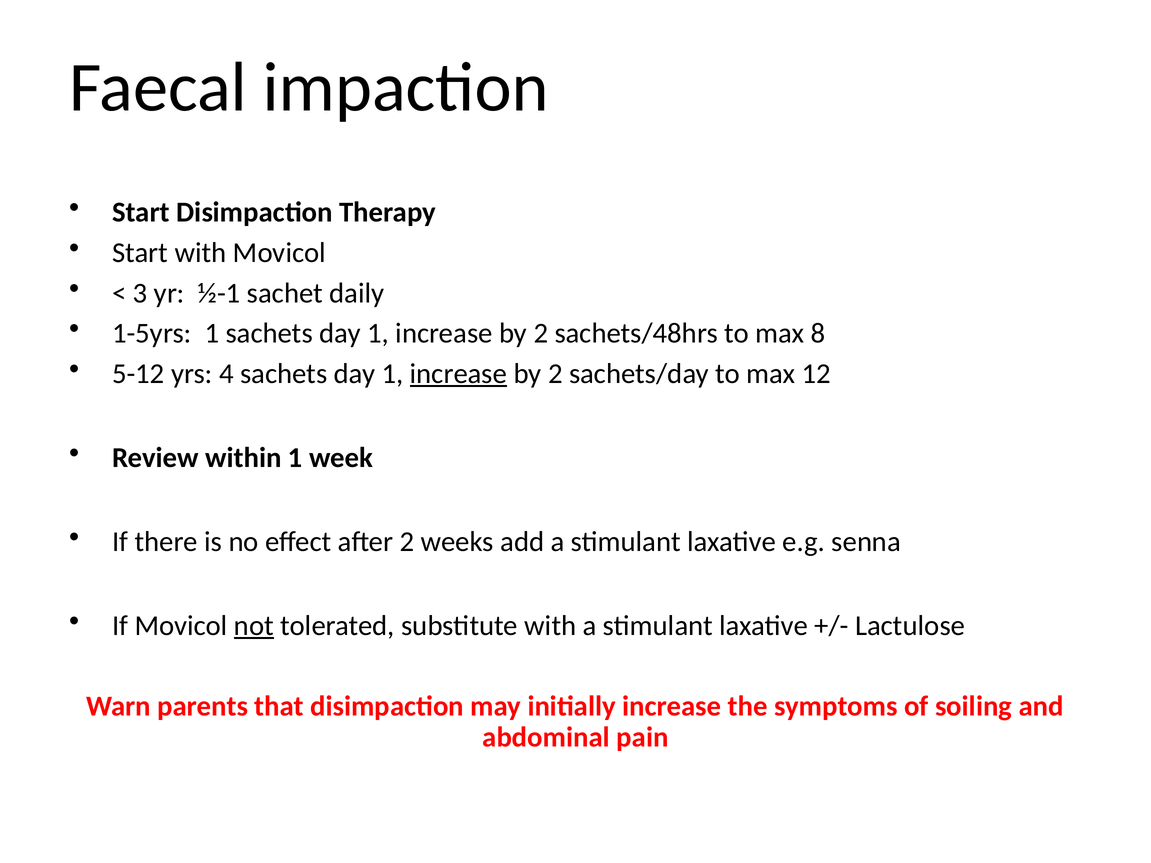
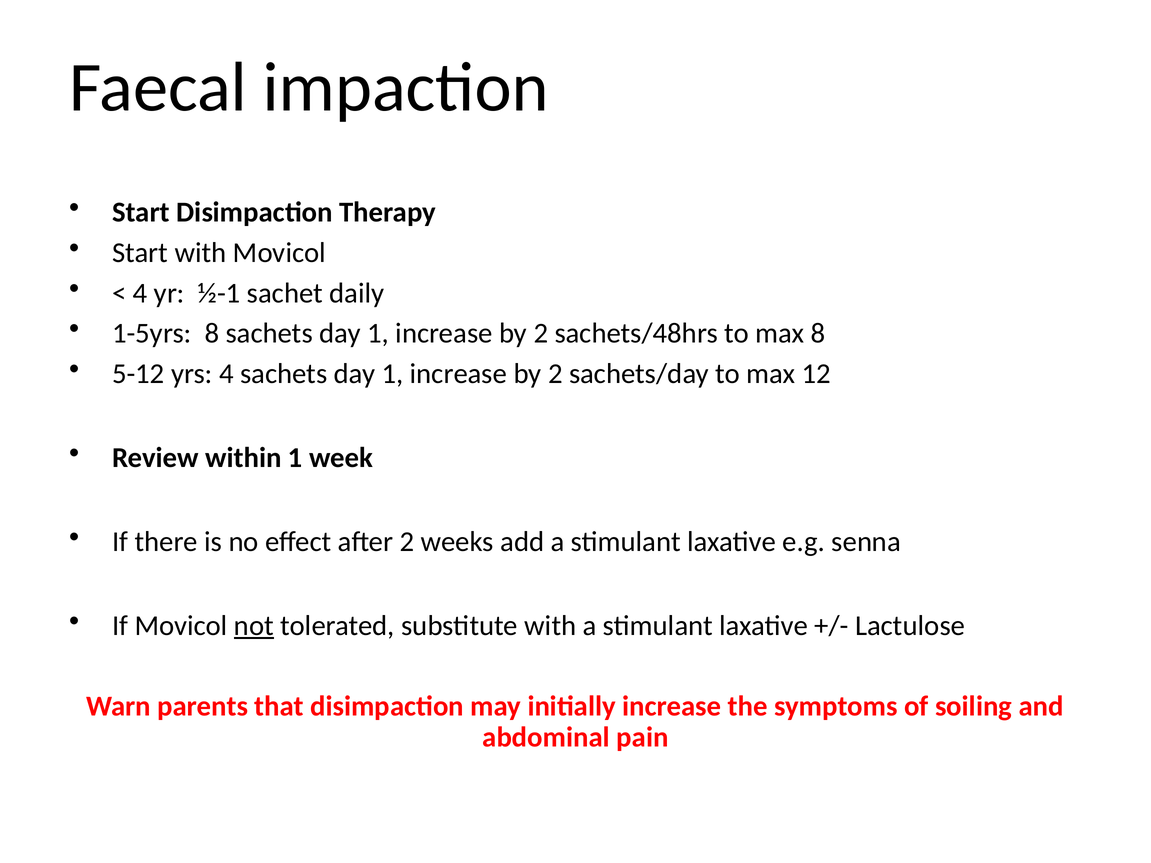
3: 3 -> 4 (140, 293)
1-5yrs 1: 1 -> 8 (212, 333)
increase underline: present -> none (458, 374)
